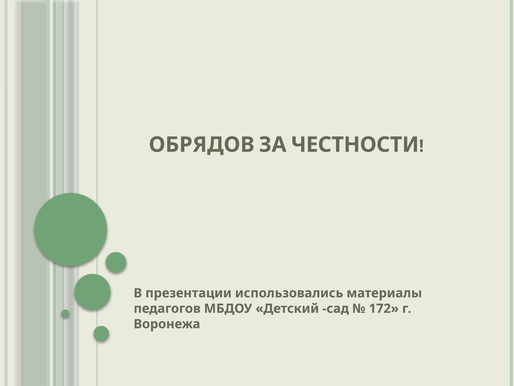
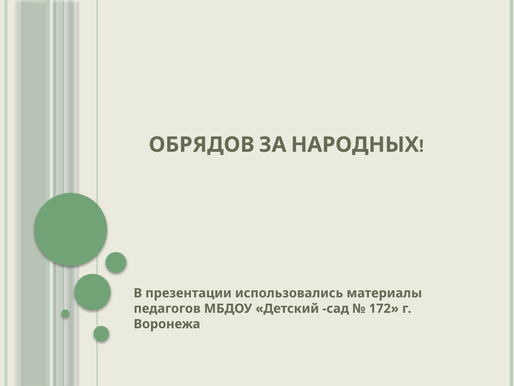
ЧЕСТНОСТИ: ЧЕСТНОСТИ -> НАРОДНЫХ (355, 145)
